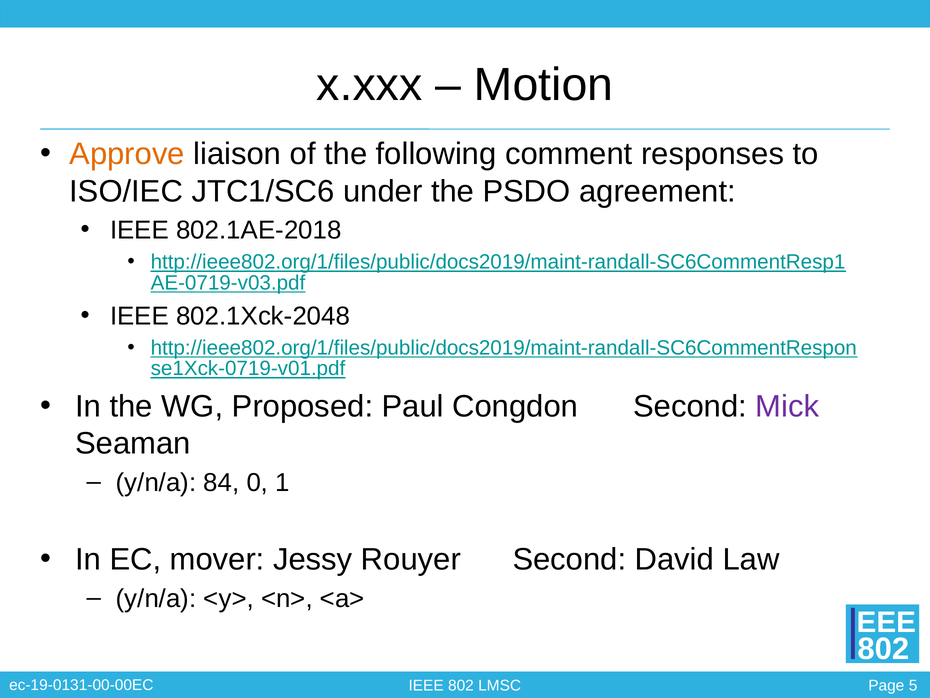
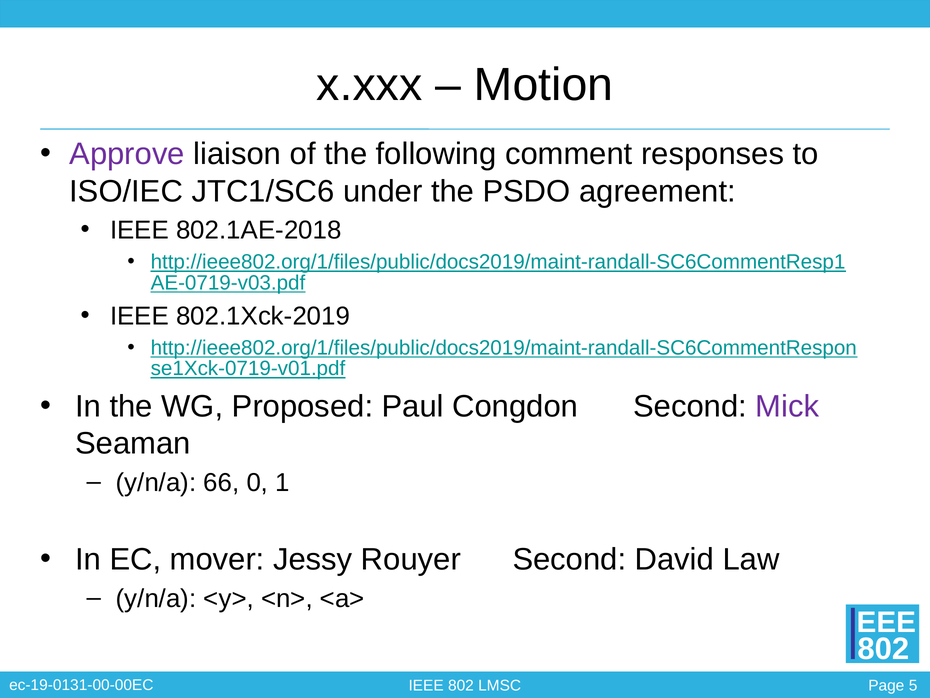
Approve colour: orange -> purple (127, 154)
802.1Xck-2048: 802.1Xck-2048 -> 802.1Xck-2019 (263, 316)
84: 84 -> 66 (221, 482)
